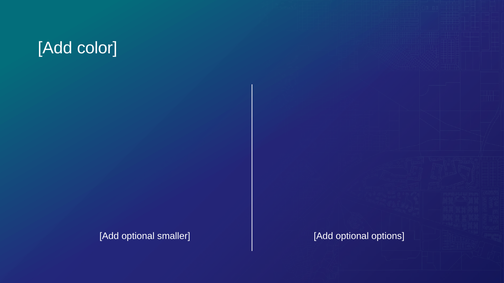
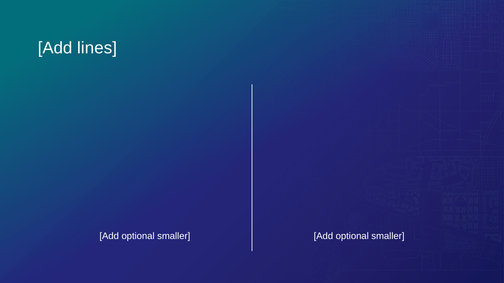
color: color -> lines (97, 48)
options: options -> smaller (388, 237)
